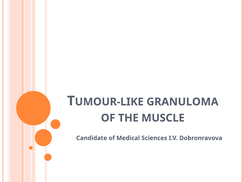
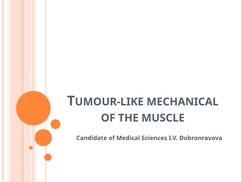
GRANULOMA: GRANULOMA -> MECHANICAL (182, 102)
